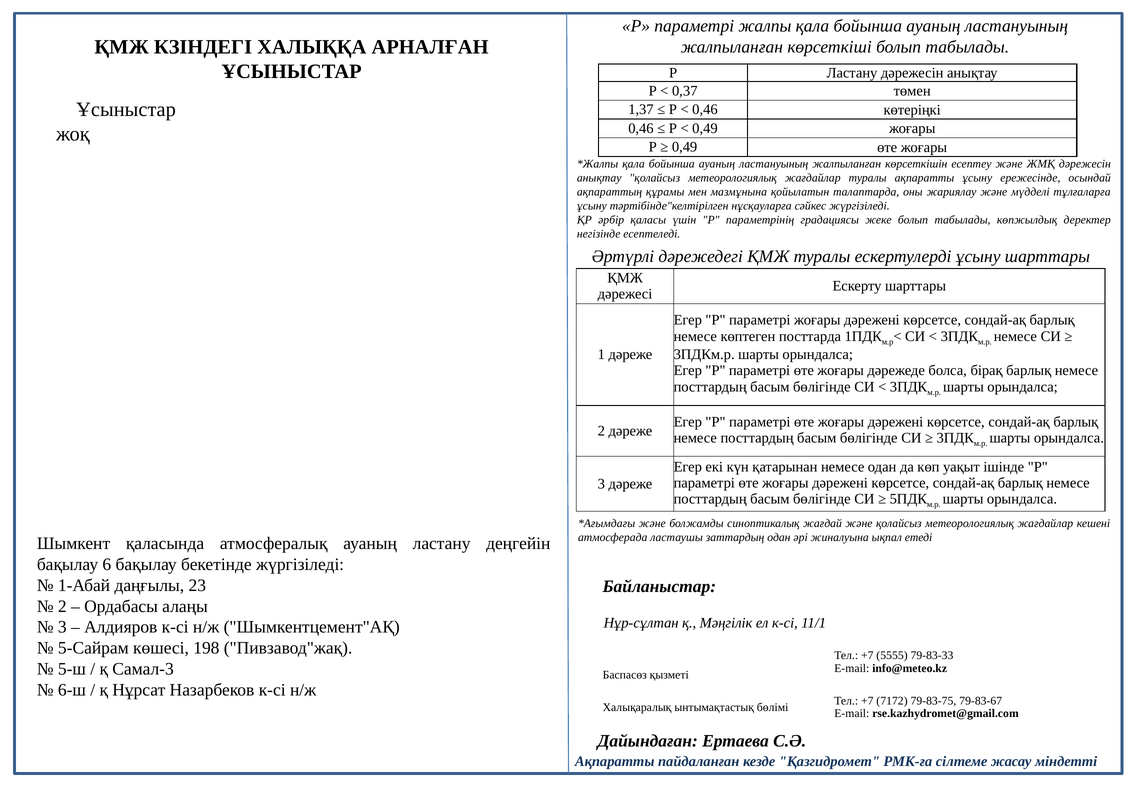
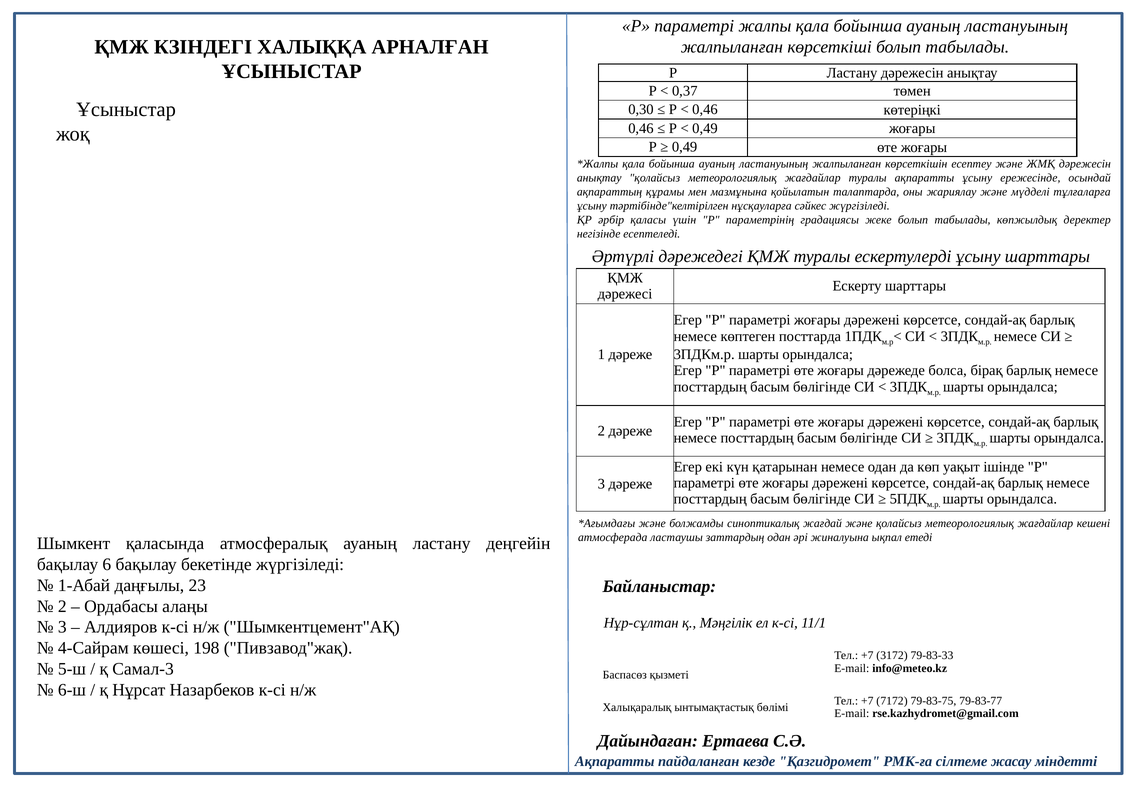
1,37: 1,37 -> 0,30 (641, 110)
5-Сайрам: 5-Сайрам -> 4-Сайрам (93, 648)
5555: 5555 -> 3172 (892, 655)
79-83-67: 79-83-67 -> 79-83-77 (981, 701)
